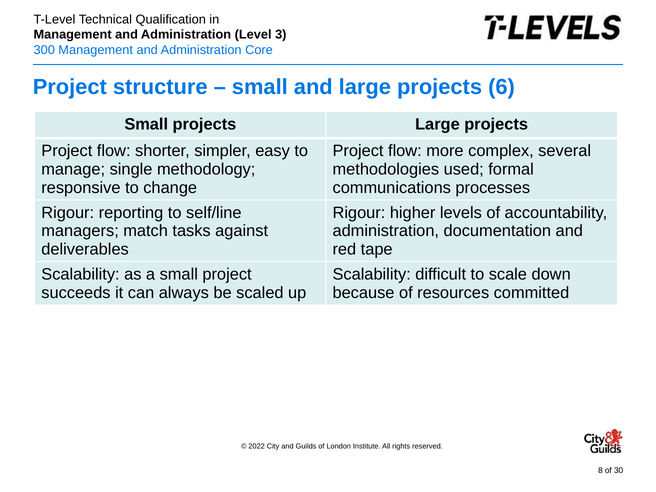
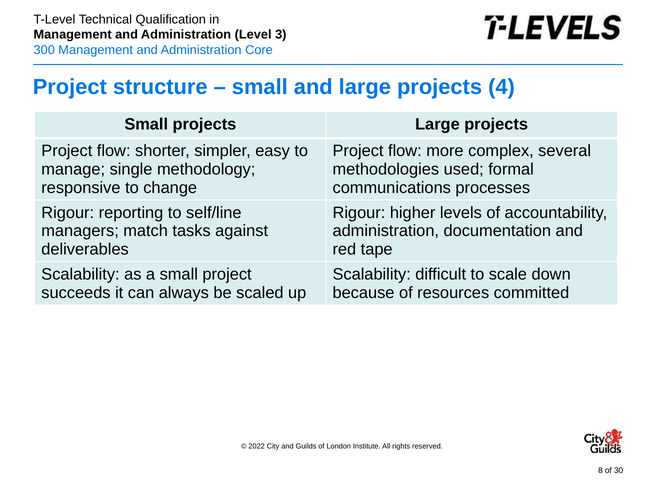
6: 6 -> 4 (501, 87)
